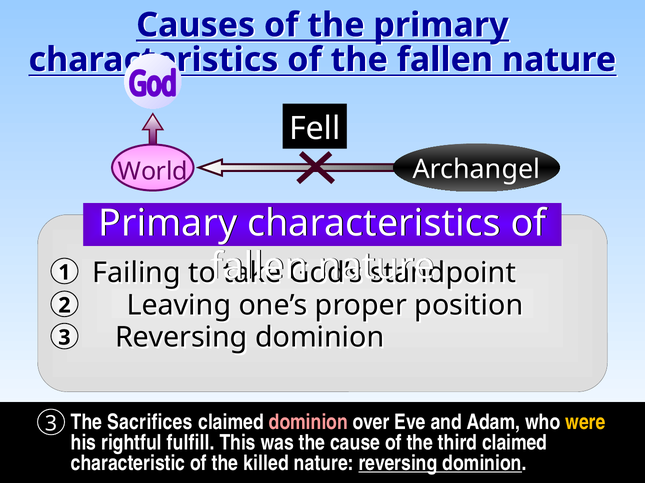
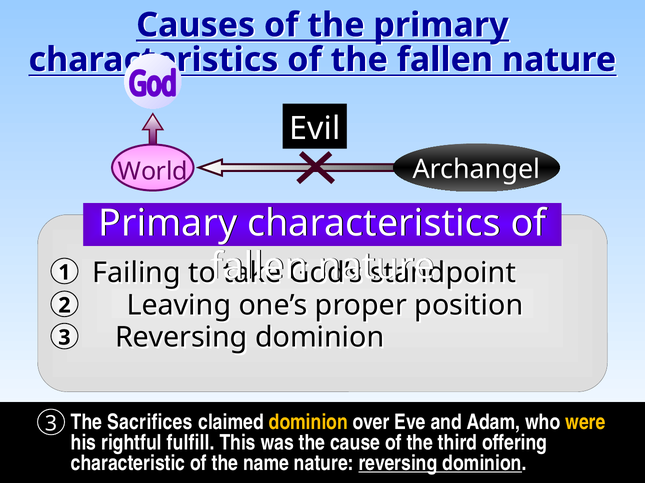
Fell: Fell -> Evil (315, 129)
dominion colour: pink -> yellow (308, 423)
third claimed: claimed -> offering (515, 443)
killed: killed -> name (266, 464)
